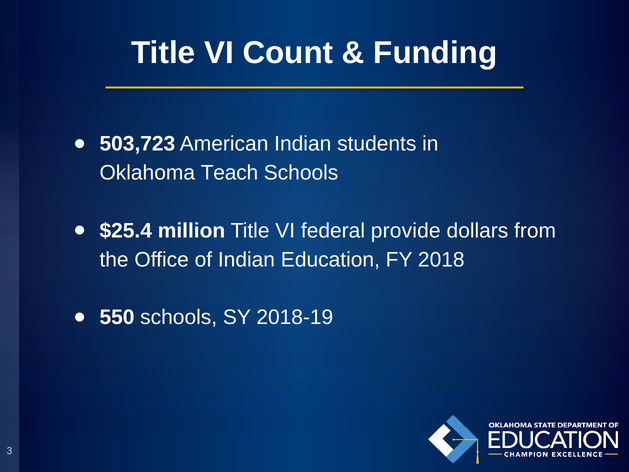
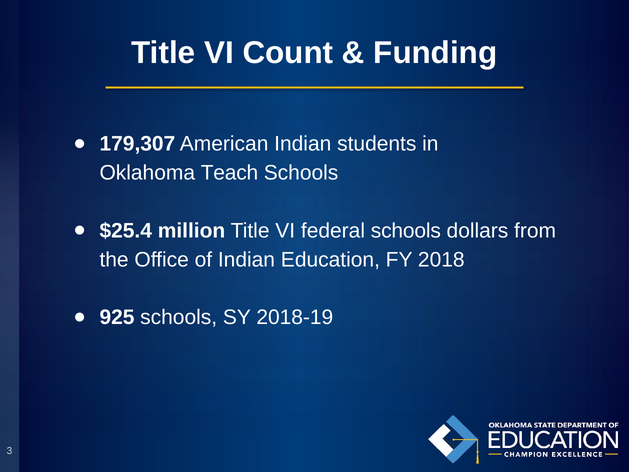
503,723: 503,723 -> 179,307 (137, 144)
federal provide: provide -> schools (406, 231)
550: 550 -> 925 (117, 317)
